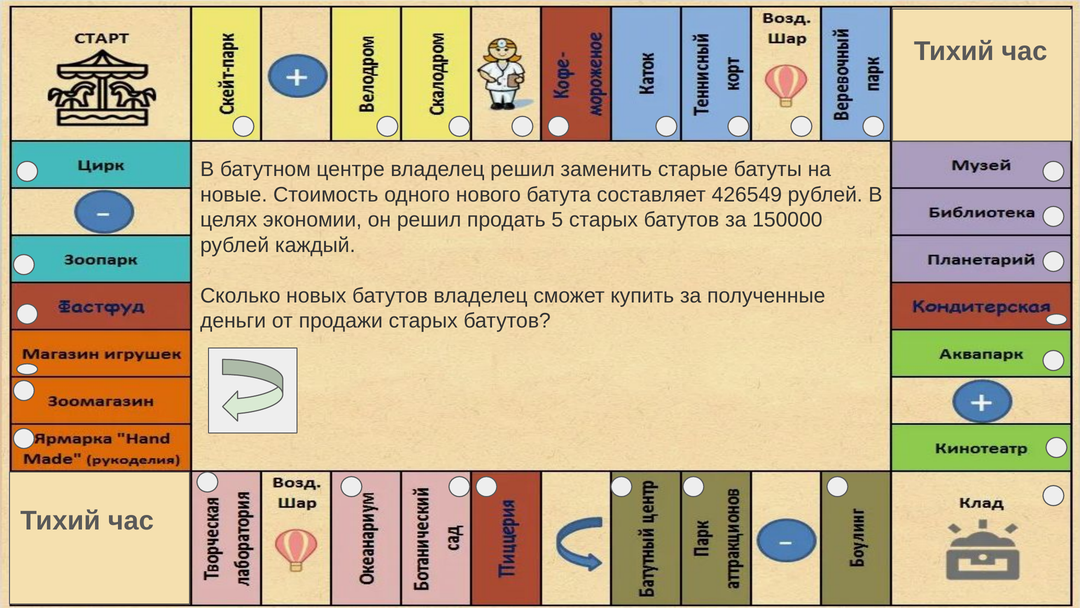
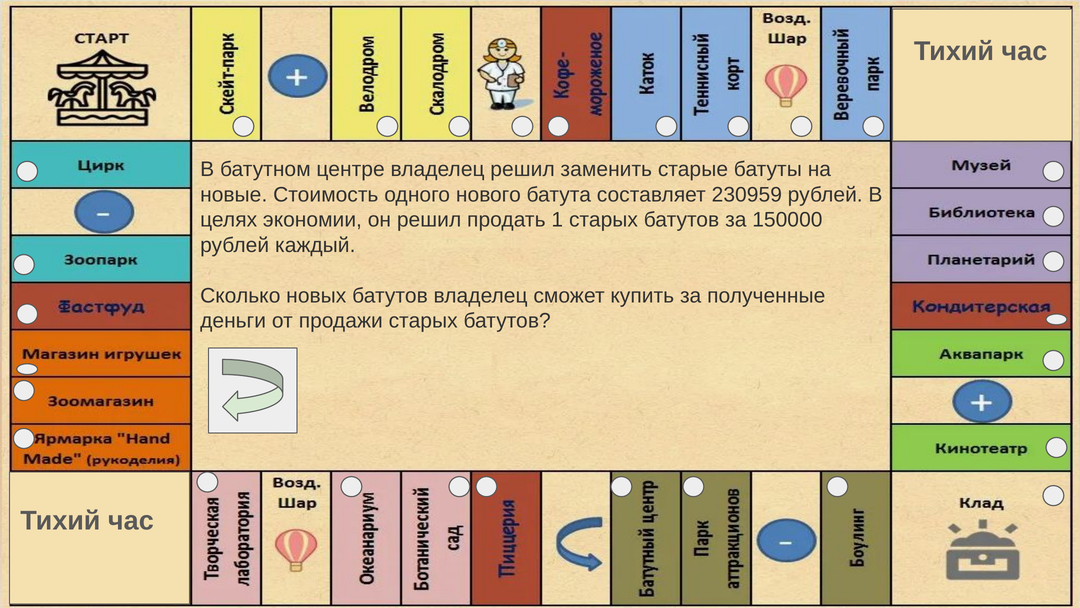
426549: 426549 -> 230959 (747, 194)
5: 5 -> 1 (557, 220)
